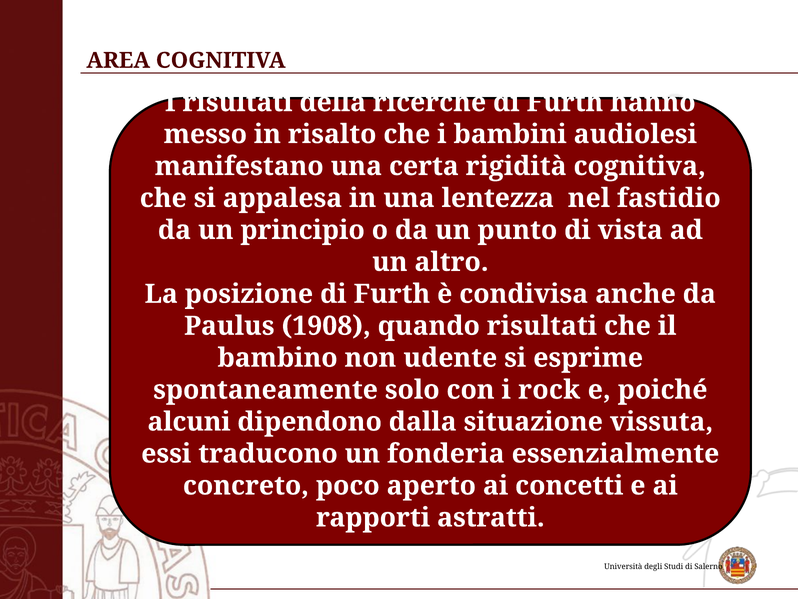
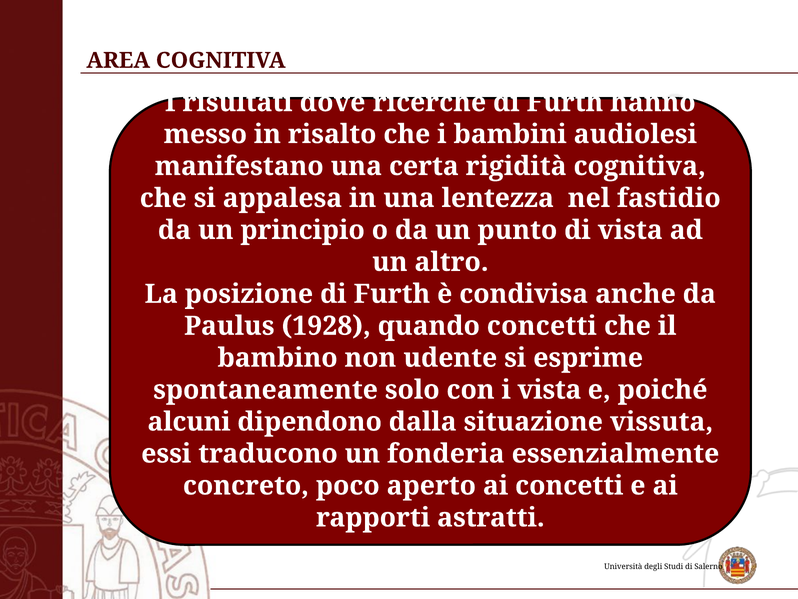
della: della -> dove (333, 102)
1908: 1908 -> 1928 (326, 326)
quando risultati: risultati -> concetti (542, 326)
i rock: rock -> vista (549, 390)
